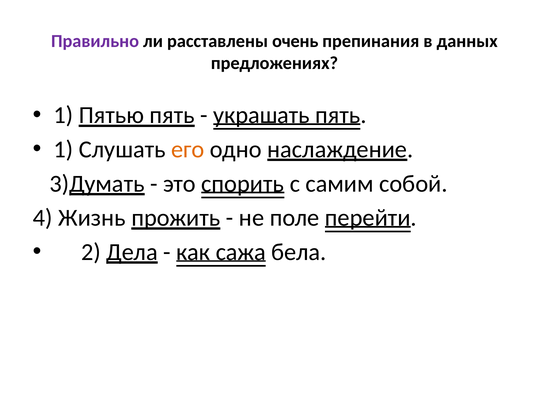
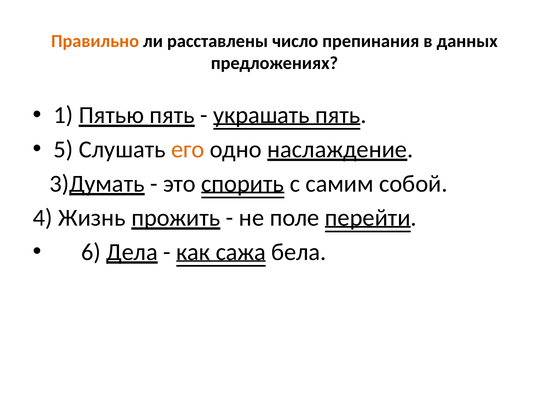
Правильно colour: purple -> orange (95, 41)
очень: очень -> число (295, 41)
1: 1 -> 5 (63, 149)
2: 2 -> 6 (91, 252)
